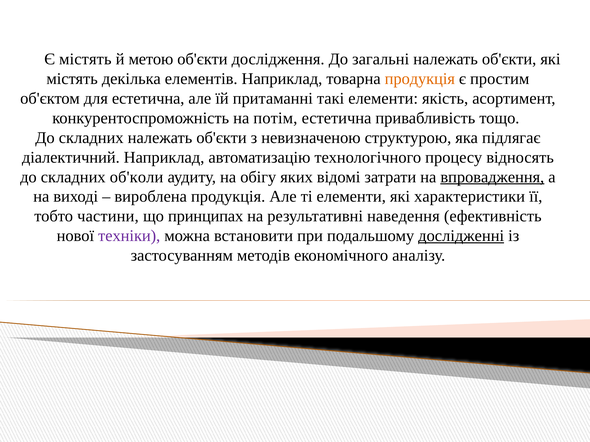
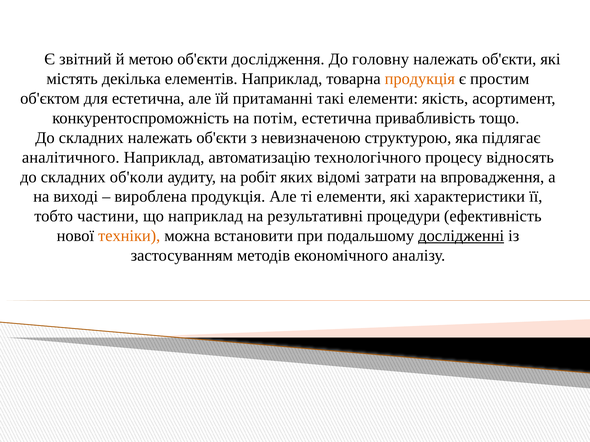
Є містять: містять -> звітний (85, 59)
загальні: загальні -> головну (381, 59)
діалектичний: діалектичний -> аналітичного (71, 157)
обігу: обігу -> робіт (258, 177)
впровадження underline: present -> none (492, 177)
що принципах: принципах -> наприклад (206, 216)
наведення: наведення -> процедури (404, 216)
техніки colour: purple -> orange (129, 236)
